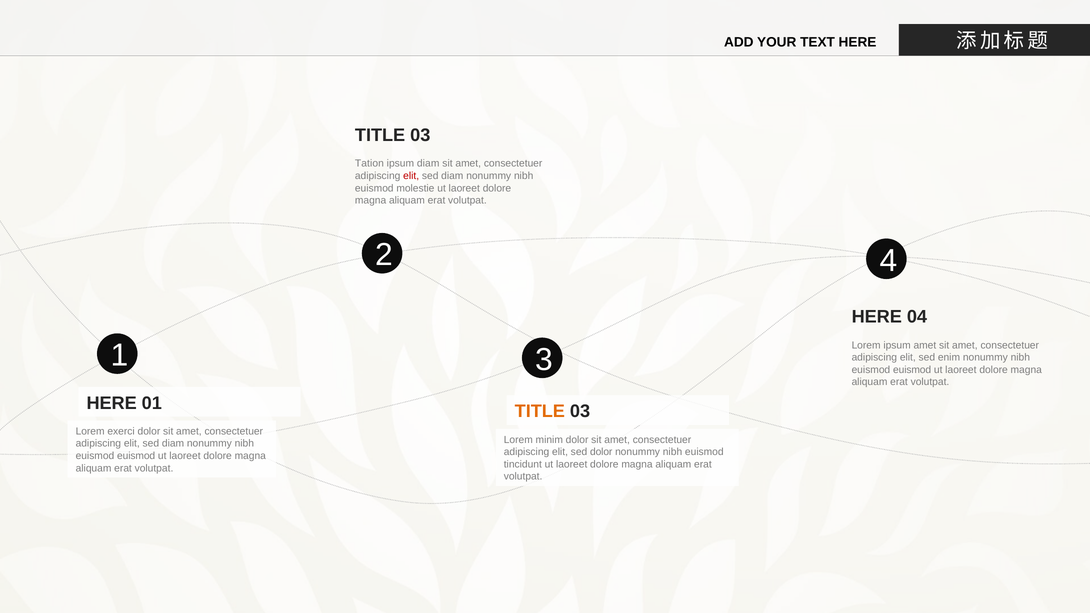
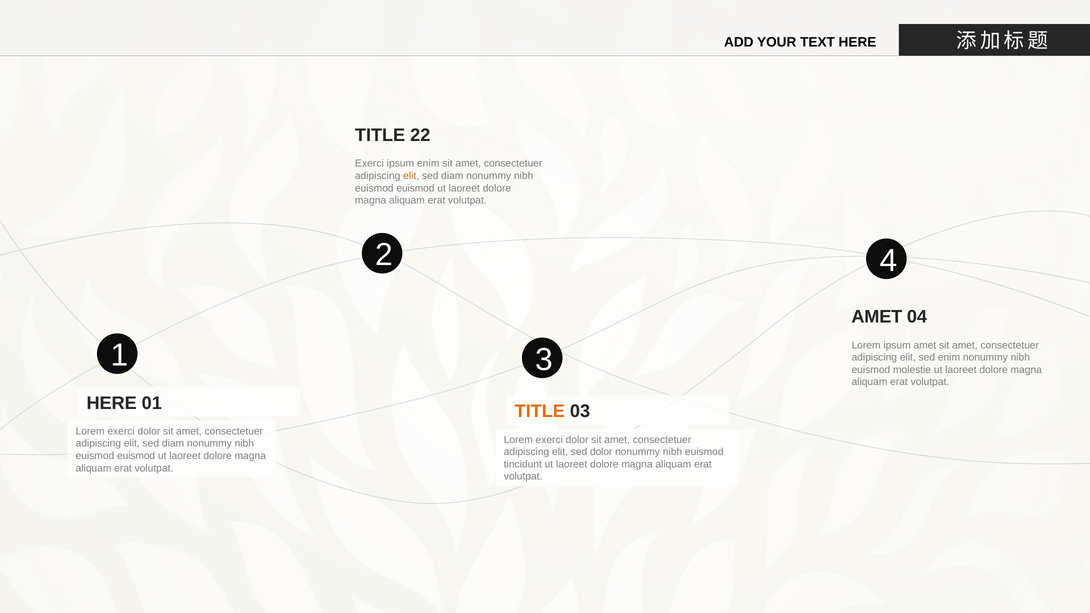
03: 03 -> 22 (420, 135)
Tation: Tation -> Exerci (369, 164)
ipsum diam: diam -> enim (428, 164)
elit colour: red -> orange (411, 176)
molestie: molestie -> euismod (415, 188)
HERE: HERE -> AMET (877, 317)
euismod: euismod -> molestie (912, 370)
minim: minim -> exerci (549, 440)
